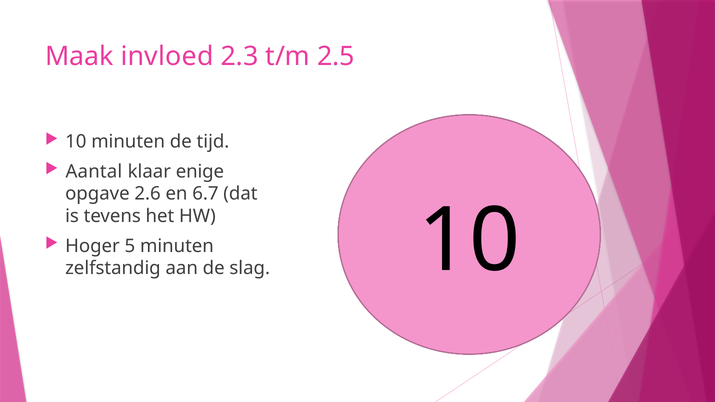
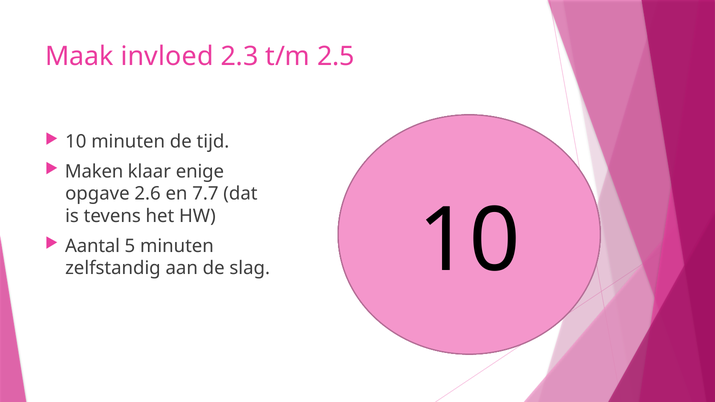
Aantal: Aantal -> Maken (94, 172)
6.7: 6.7 -> 7.7 (205, 194)
Hoger: Hoger -> Aantal (93, 246)
